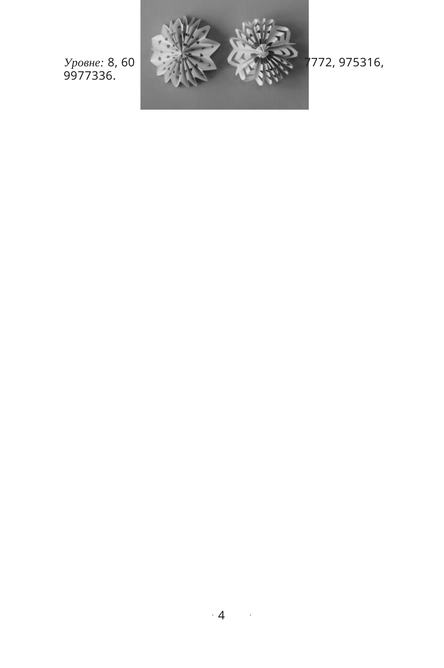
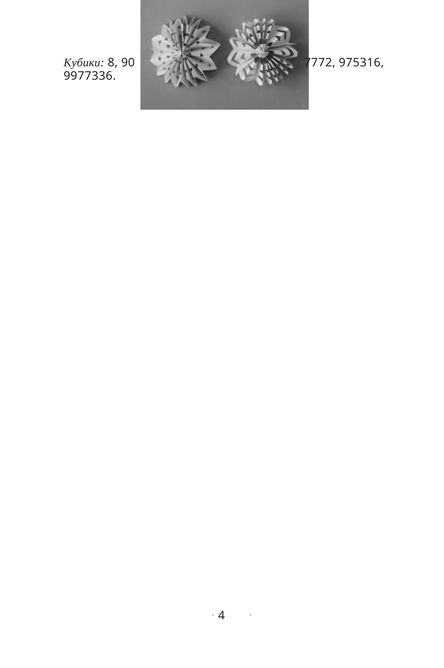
Уровне: Уровне -> Кубики (84, 62)
60: 60 -> 90 (128, 62)
